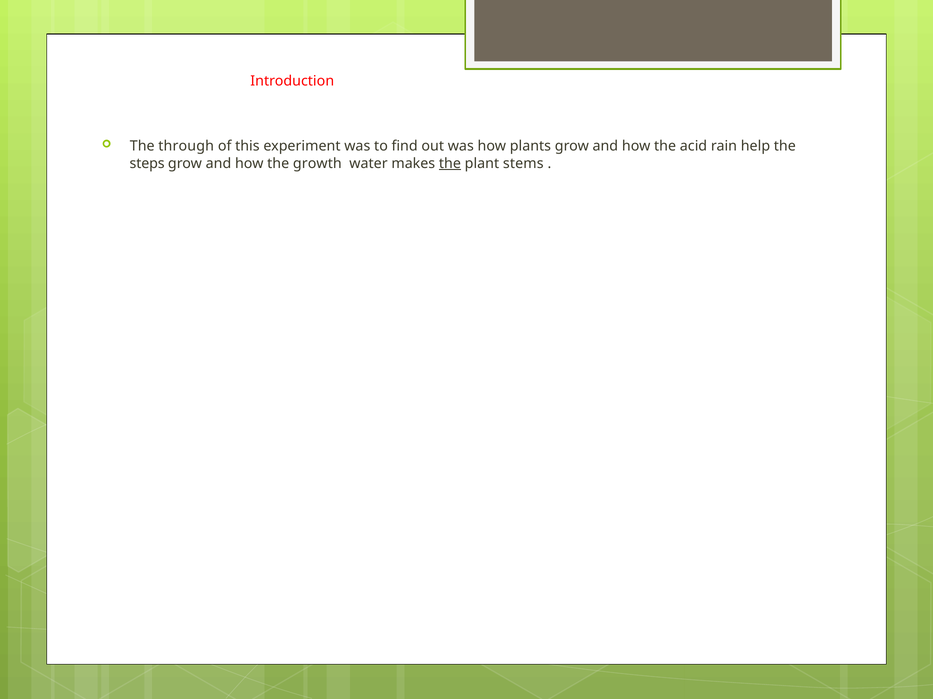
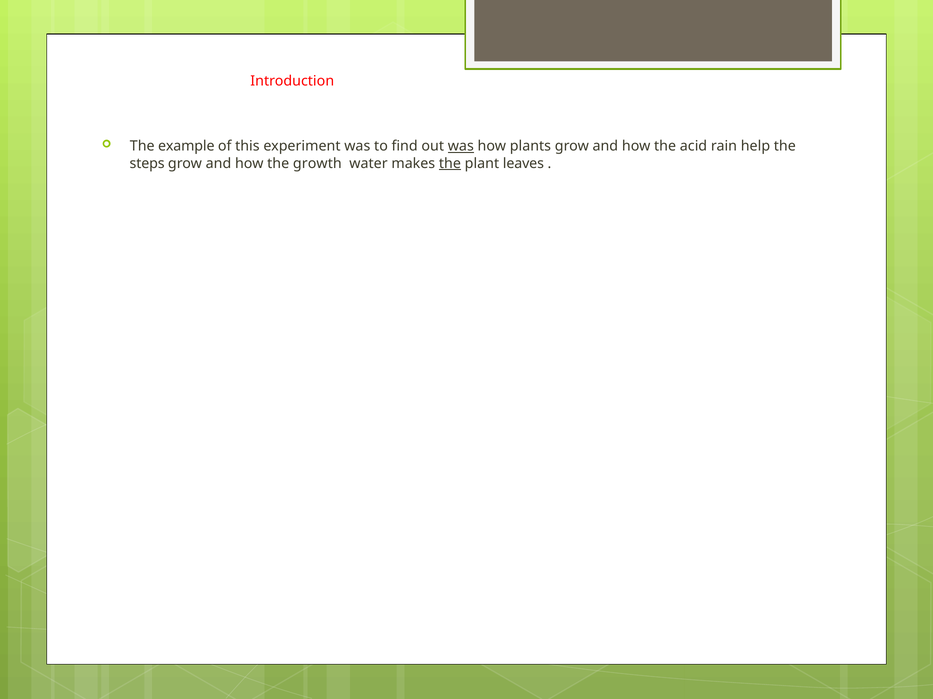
through: through -> example (186, 146)
was underline: none -> present (461, 146)
stems: stems -> leaves (523, 163)
